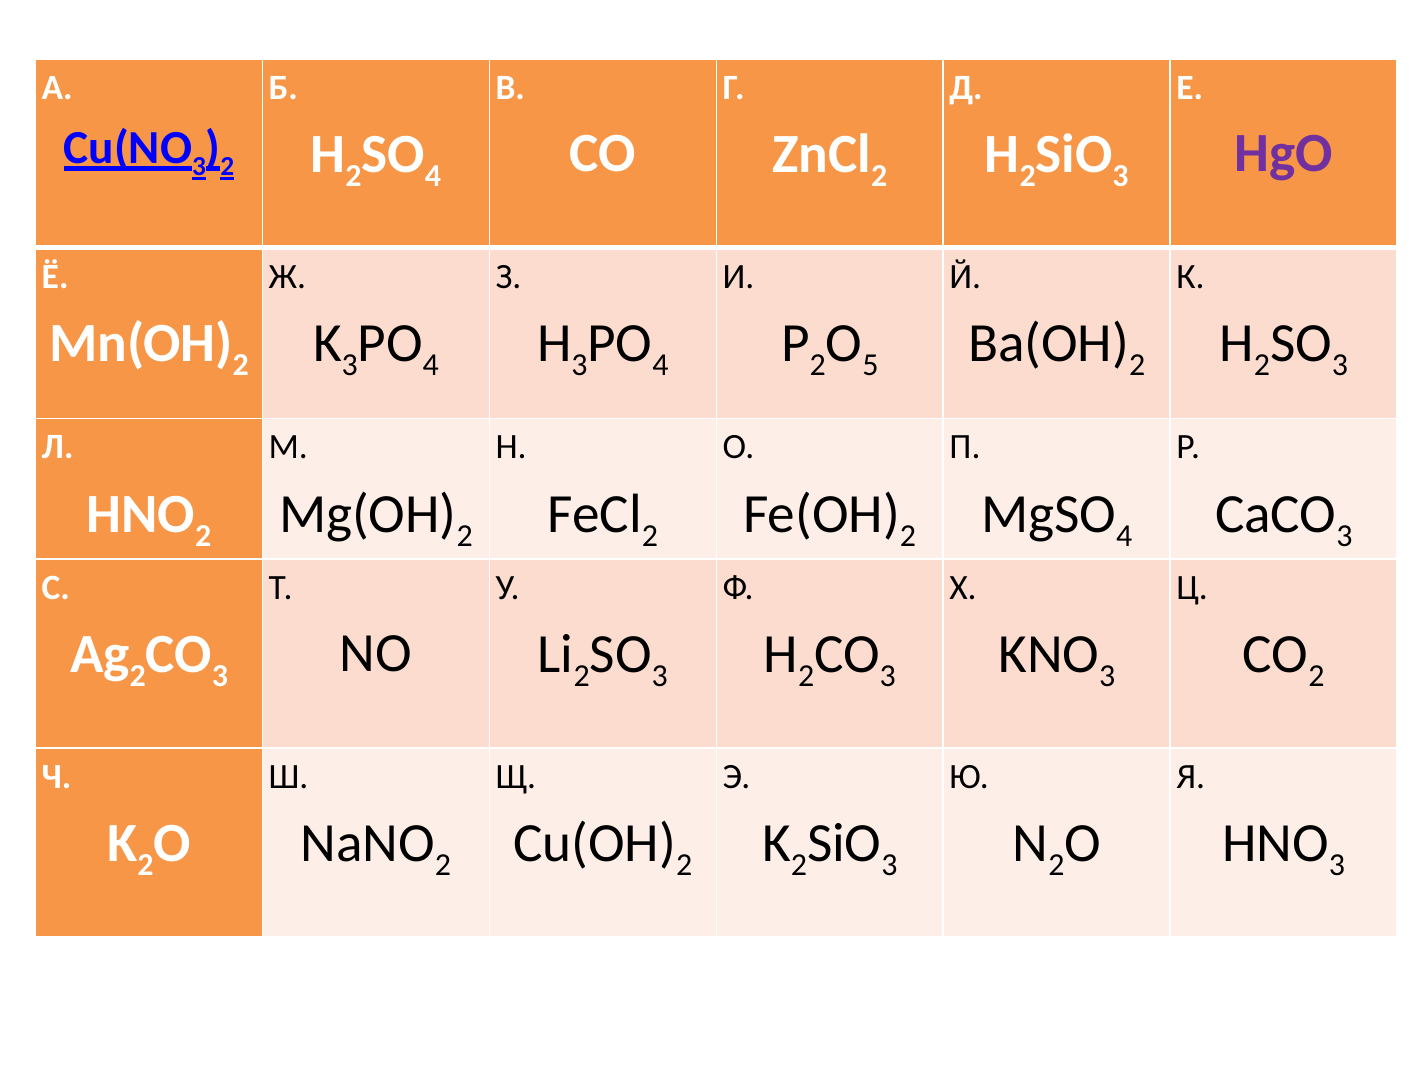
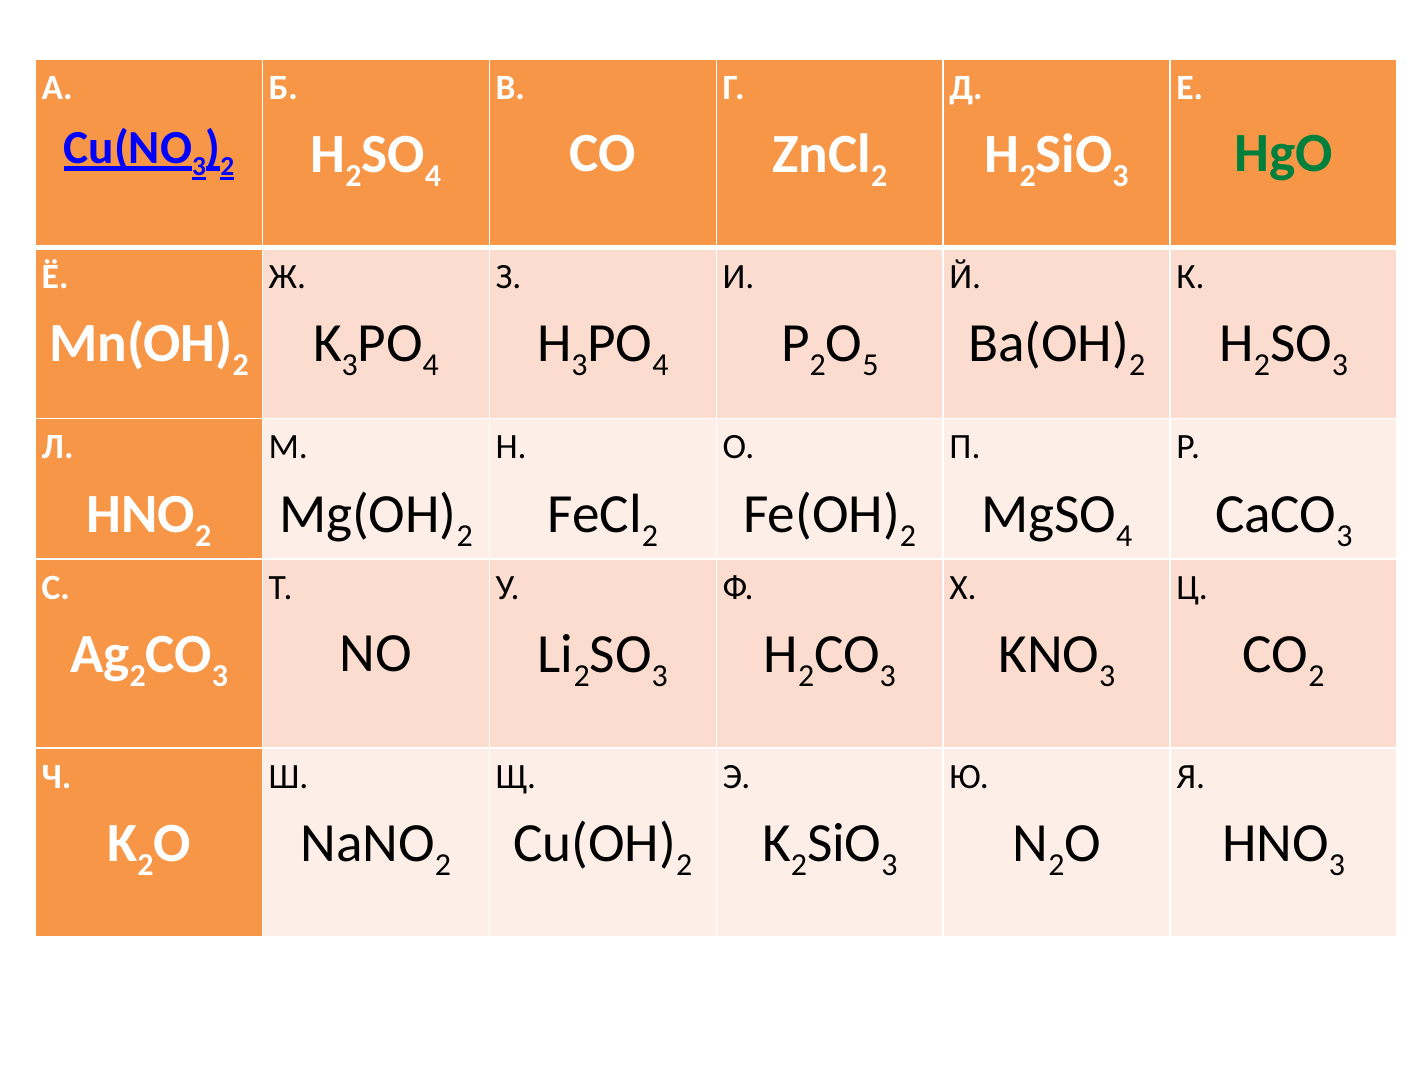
HgO colour: purple -> green (1284, 154)
